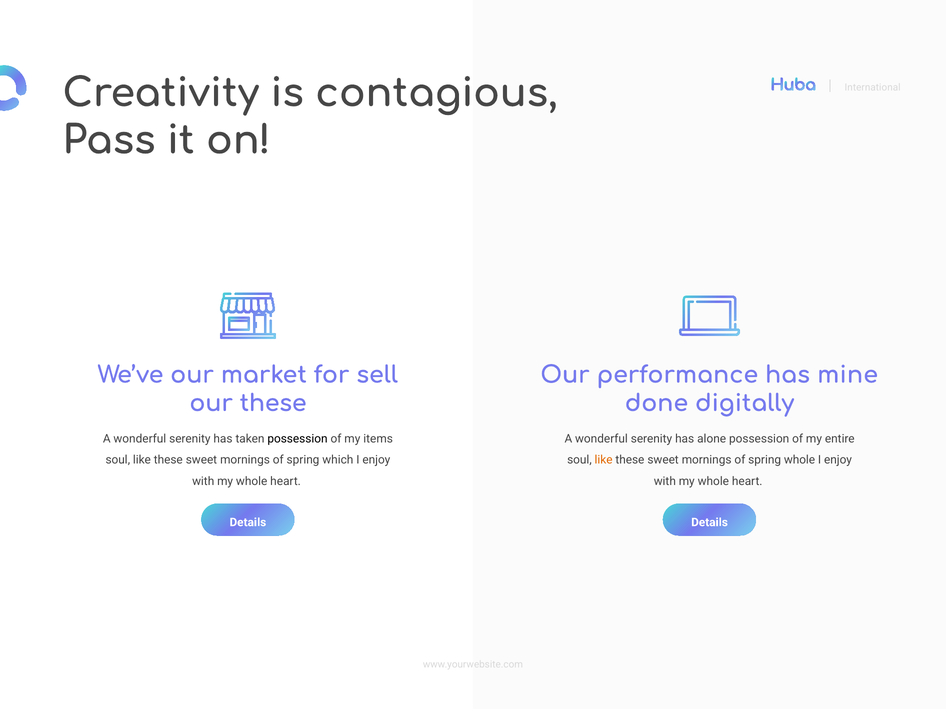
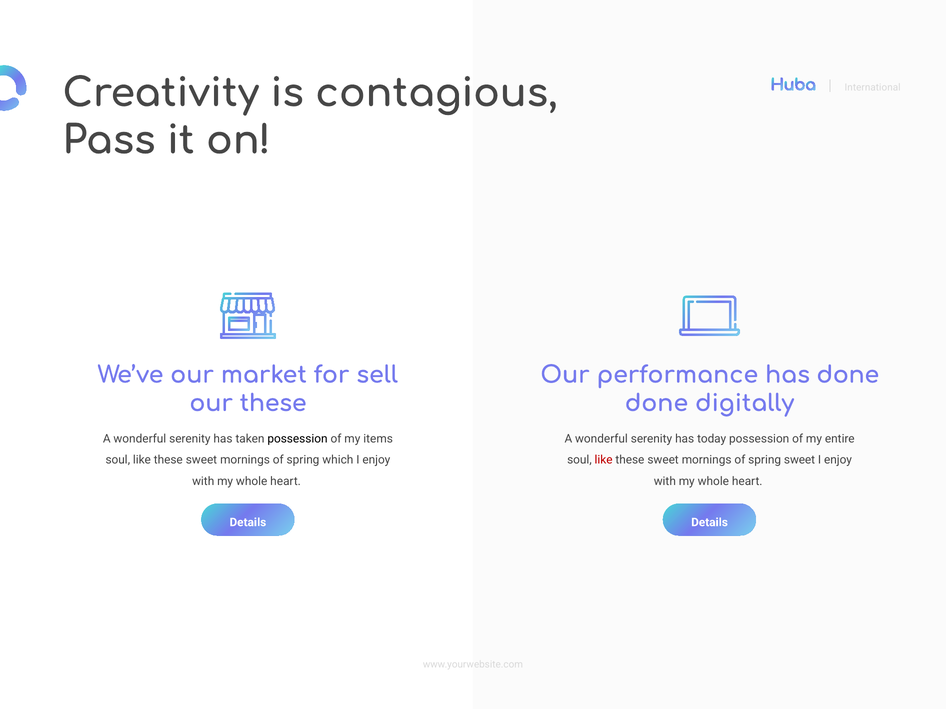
has mine: mine -> done (848, 375)
alone: alone -> today (712, 439)
like colour: orange -> red (604, 460)
whole: whole -> sweet (800, 460)
